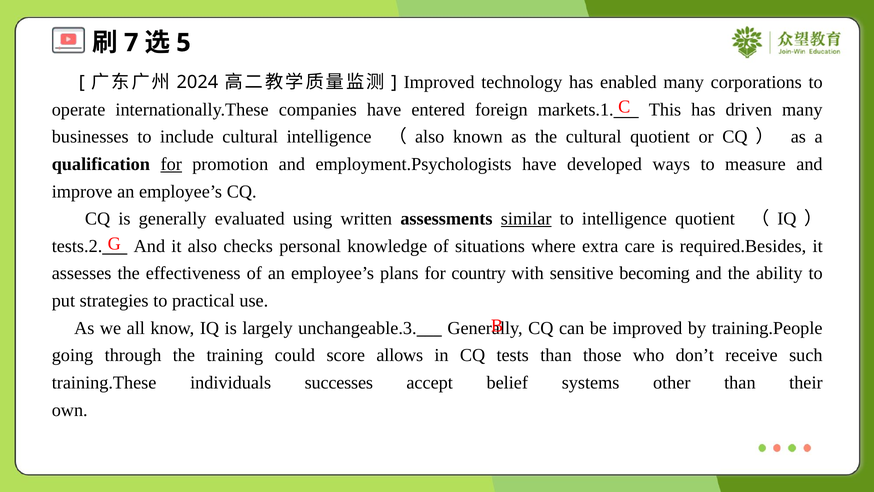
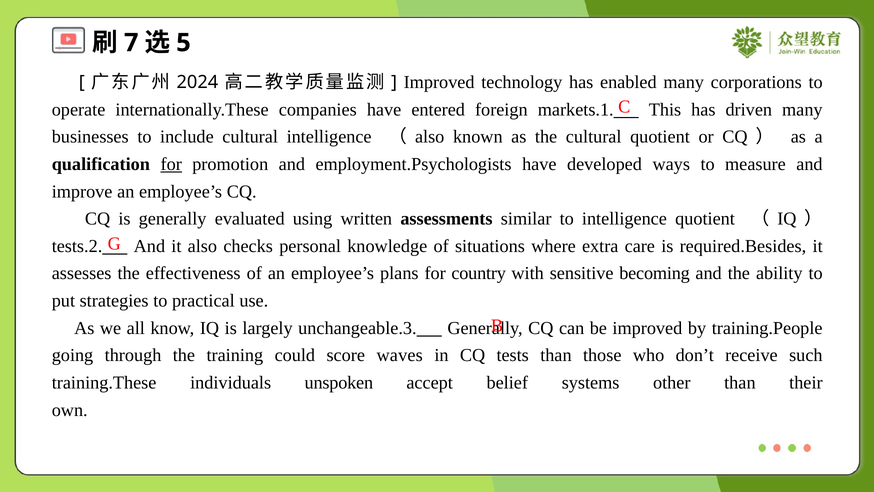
similar underline: present -> none (526, 219)
allows: allows -> waves (400, 355)
successes: successes -> unspoken (339, 382)
